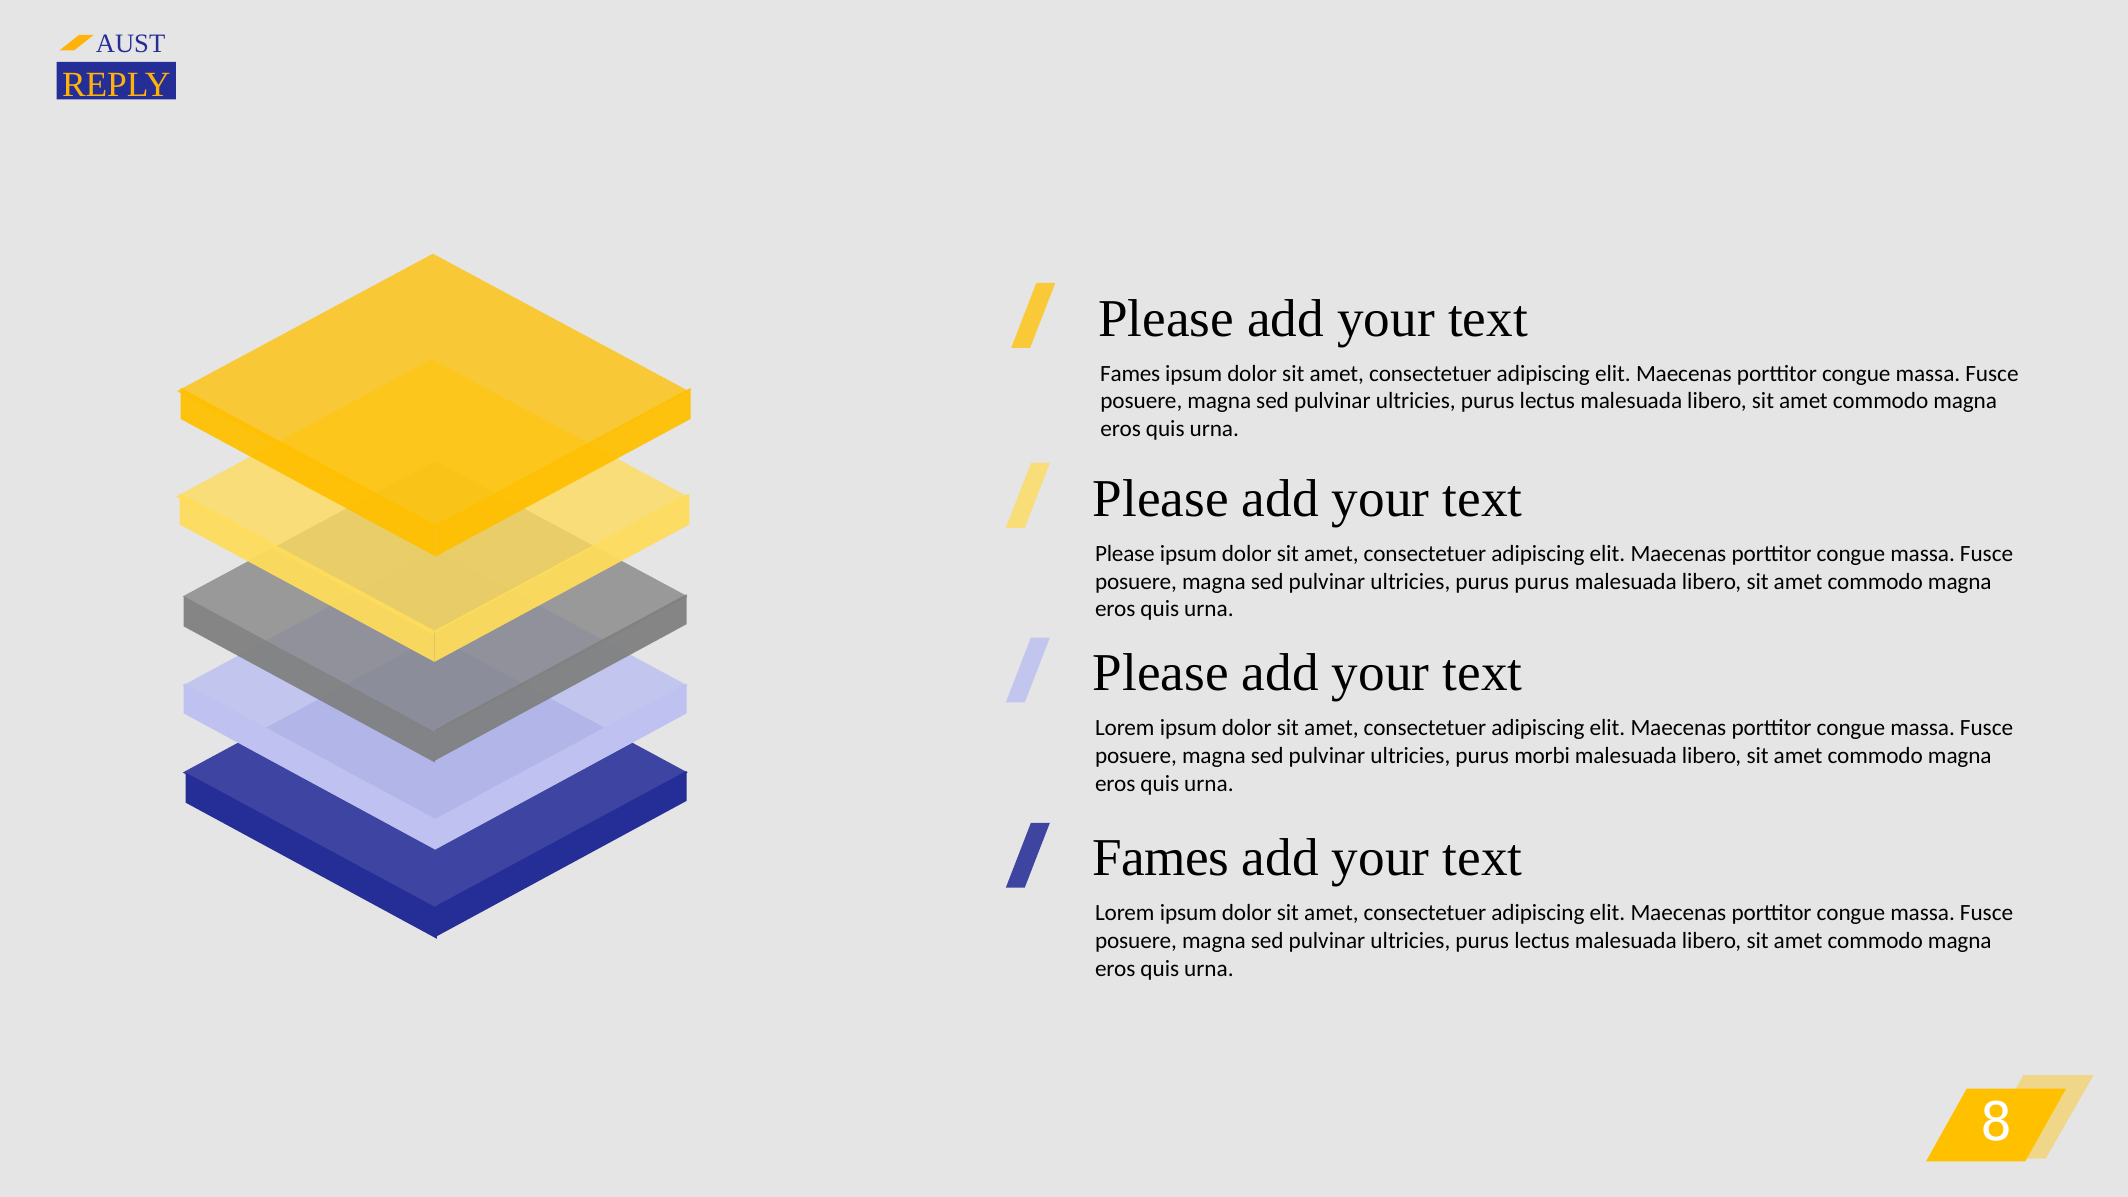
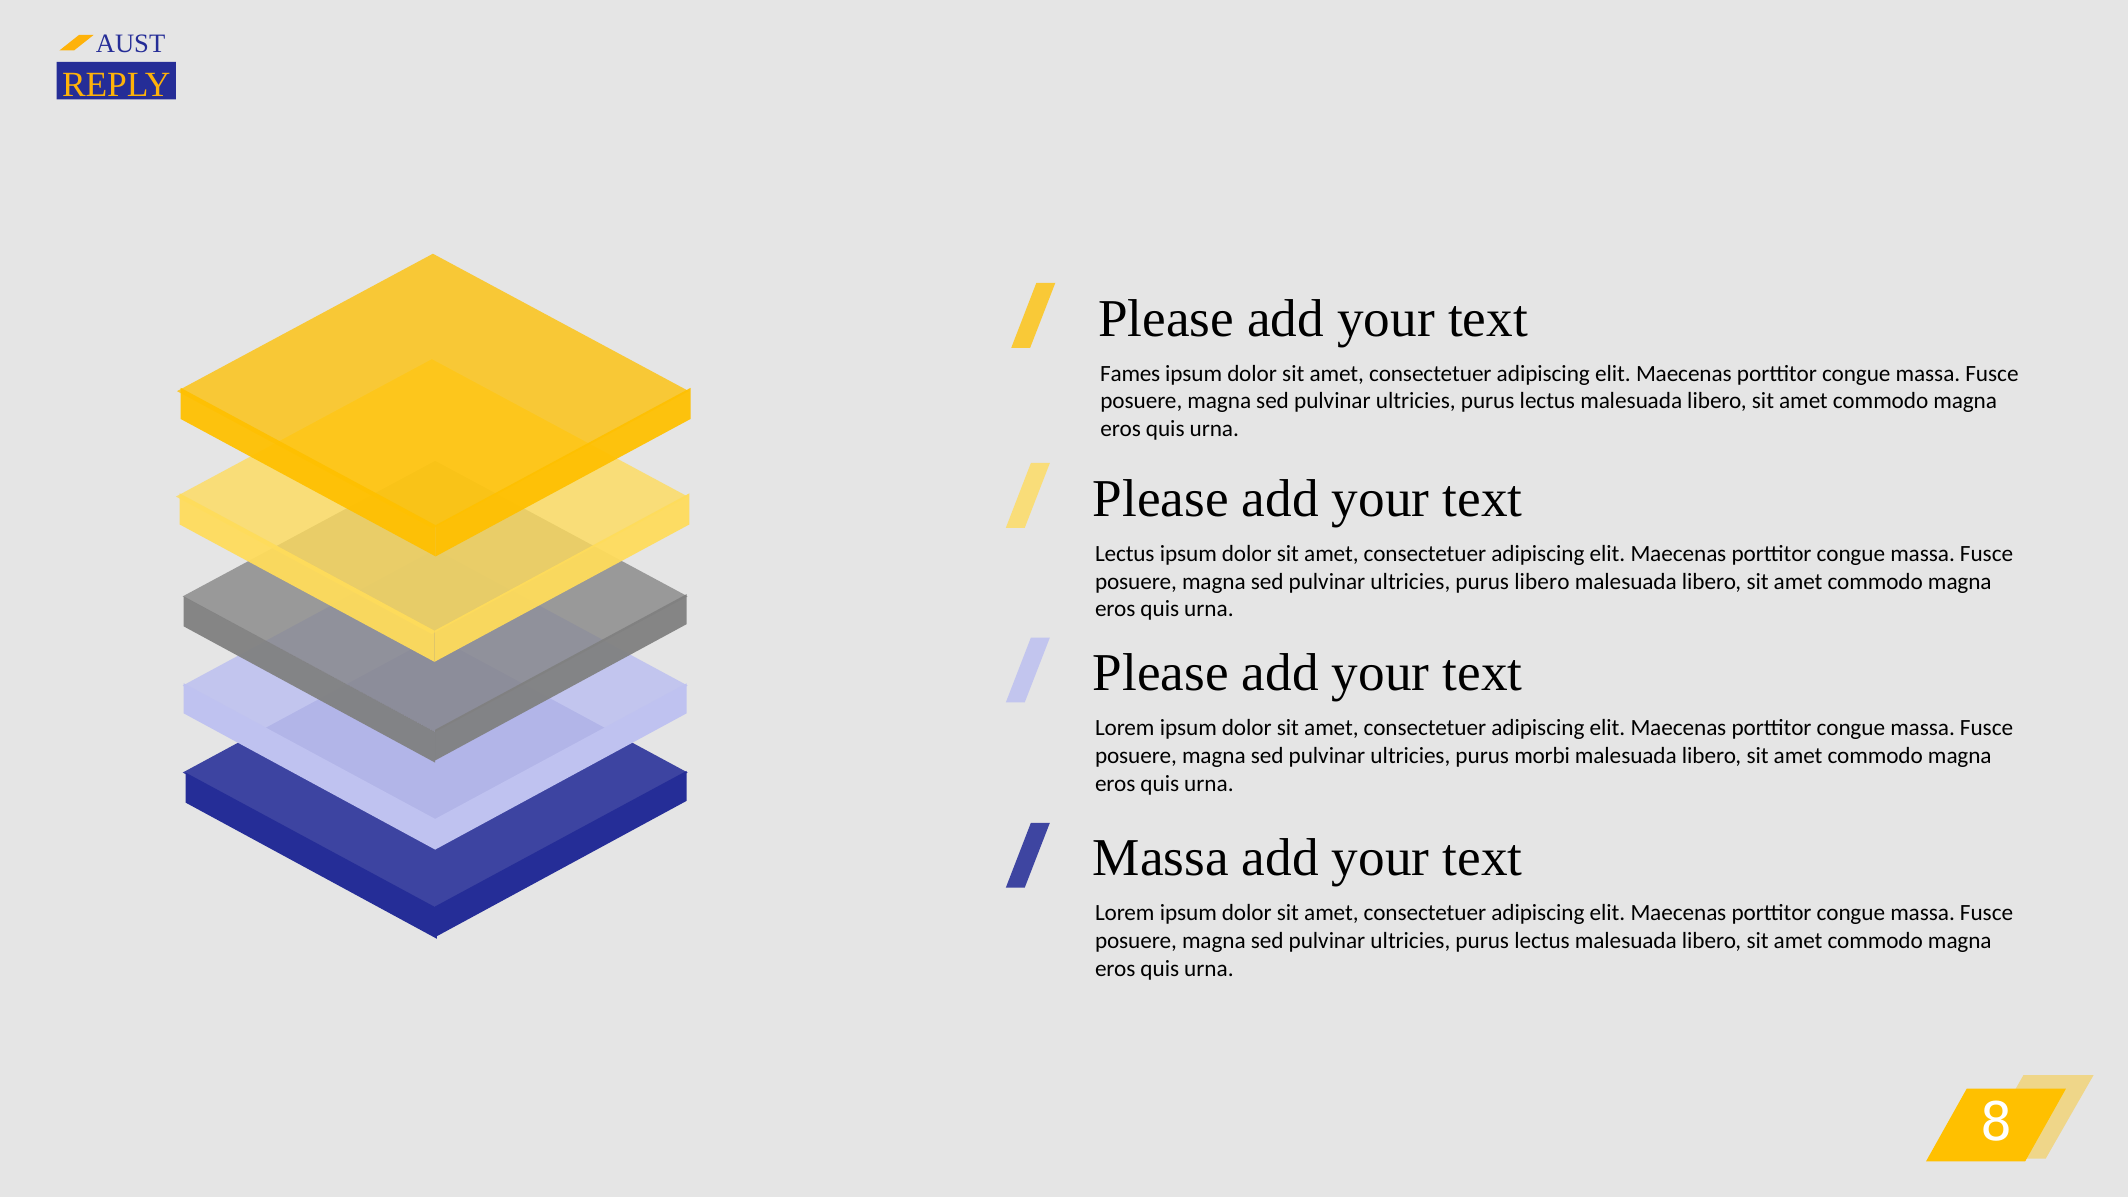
Please: Please -> Lectus (1125, 553)
purus purus: purus -> libero (1542, 581)
Fames: Fames -> Massa (1161, 858)
